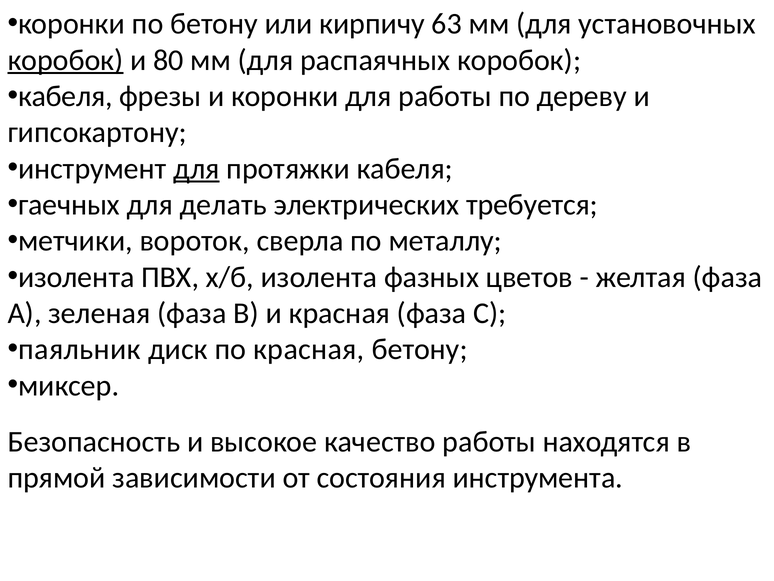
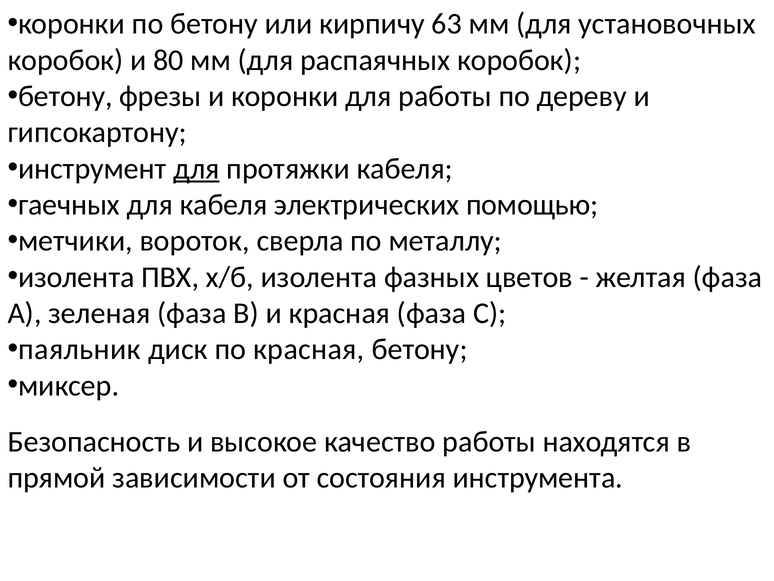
коробок underline: present -> none (66, 60)
кабеля: кабеля -> бетону (65, 96)
для делать: делать -> кабеля (224, 205)
требуется: требуется -> помощью (532, 205)
